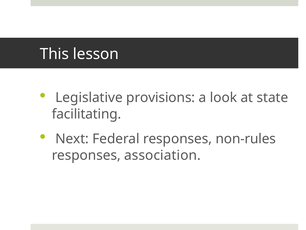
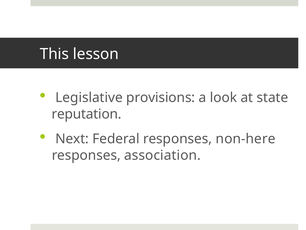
facilitating: facilitating -> reputation (87, 114)
non-rules: non-rules -> non-here (246, 139)
